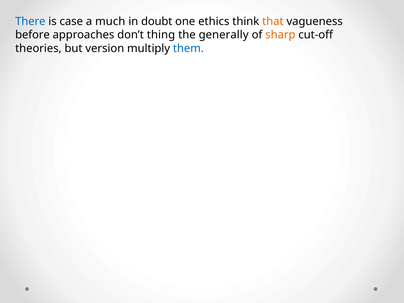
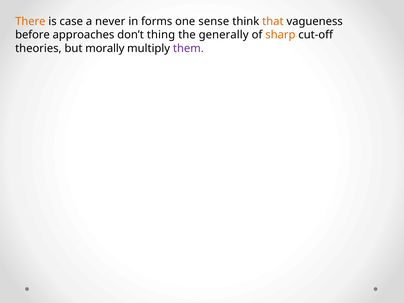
There colour: blue -> orange (30, 21)
much: much -> never (110, 21)
doubt: doubt -> forms (157, 21)
ethics: ethics -> sense (214, 21)
version: version -> morally (105, 48)
them colour: blue -> purple (188, 48)
